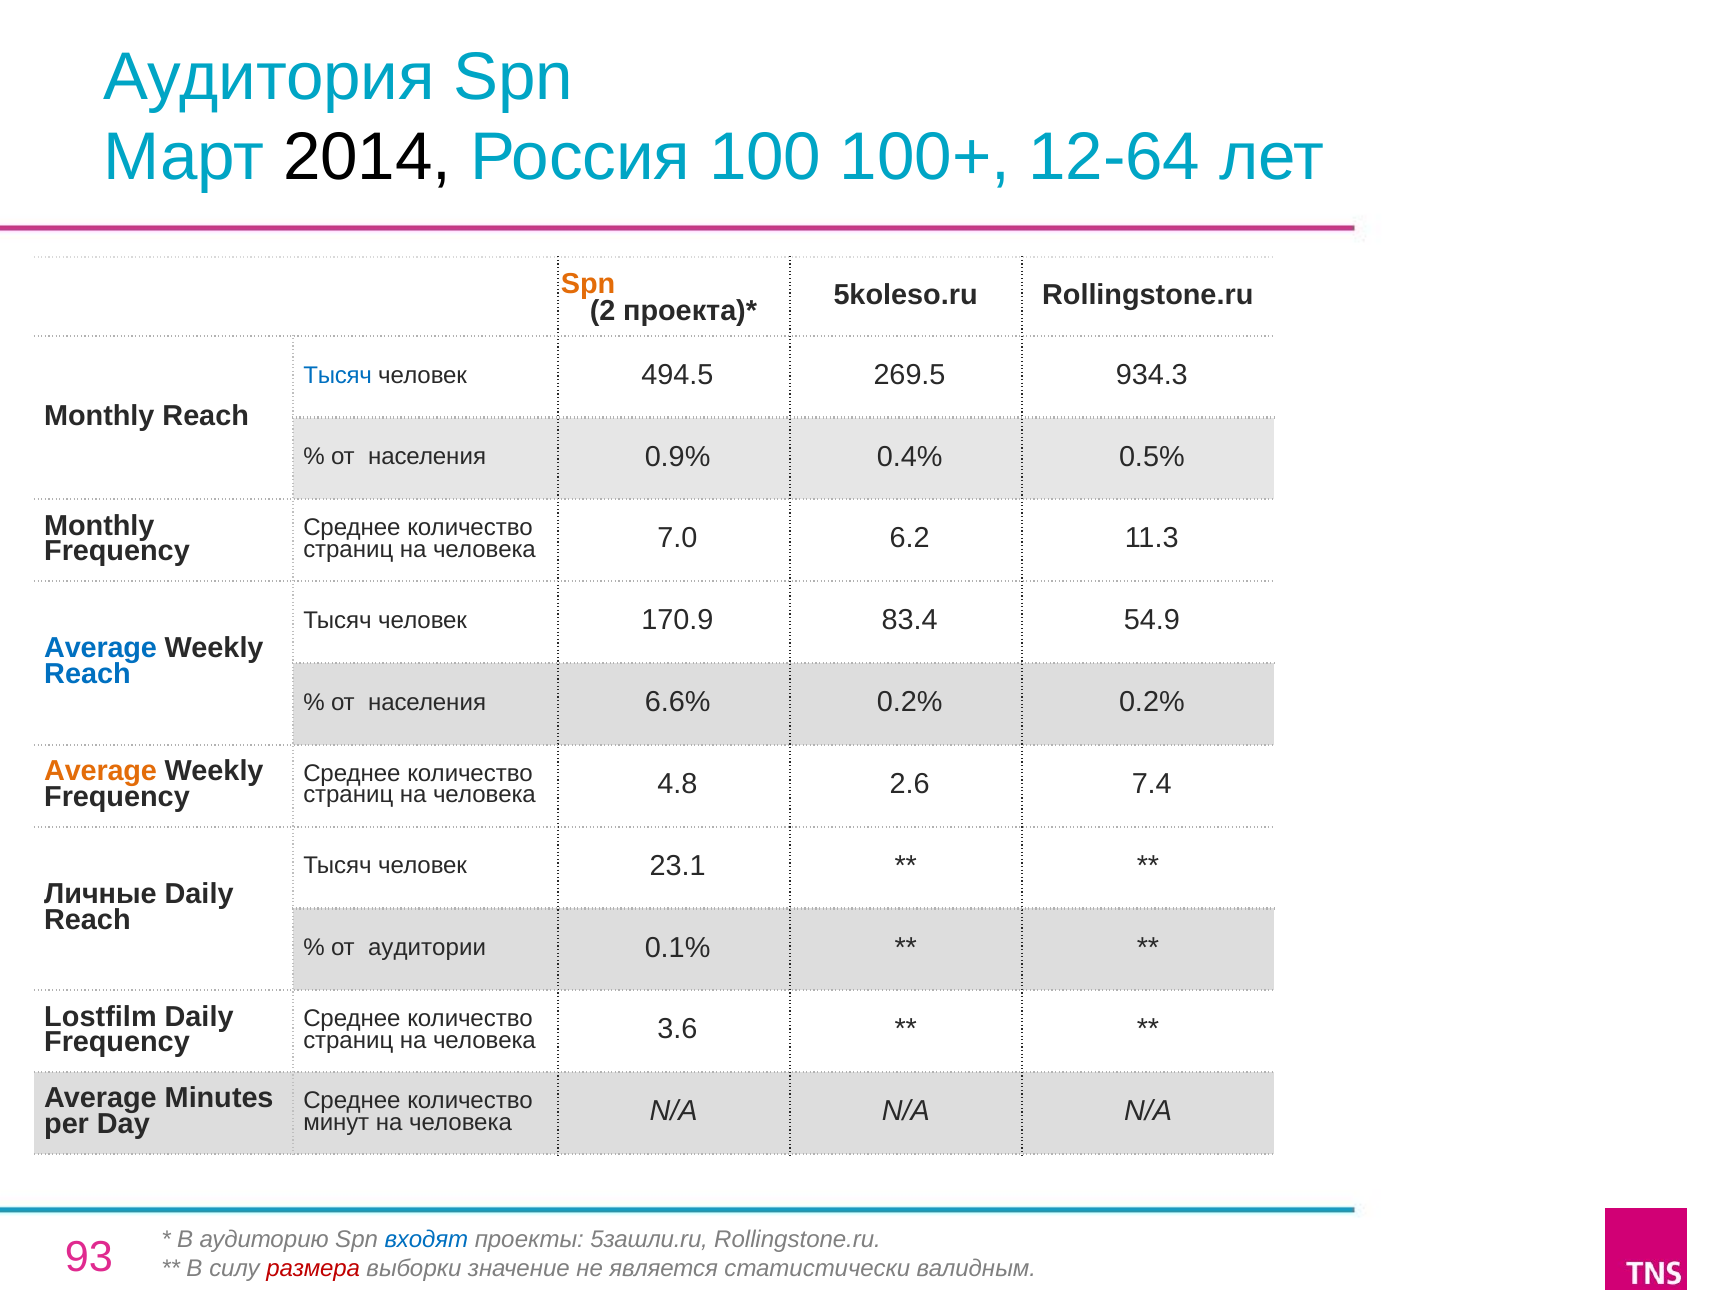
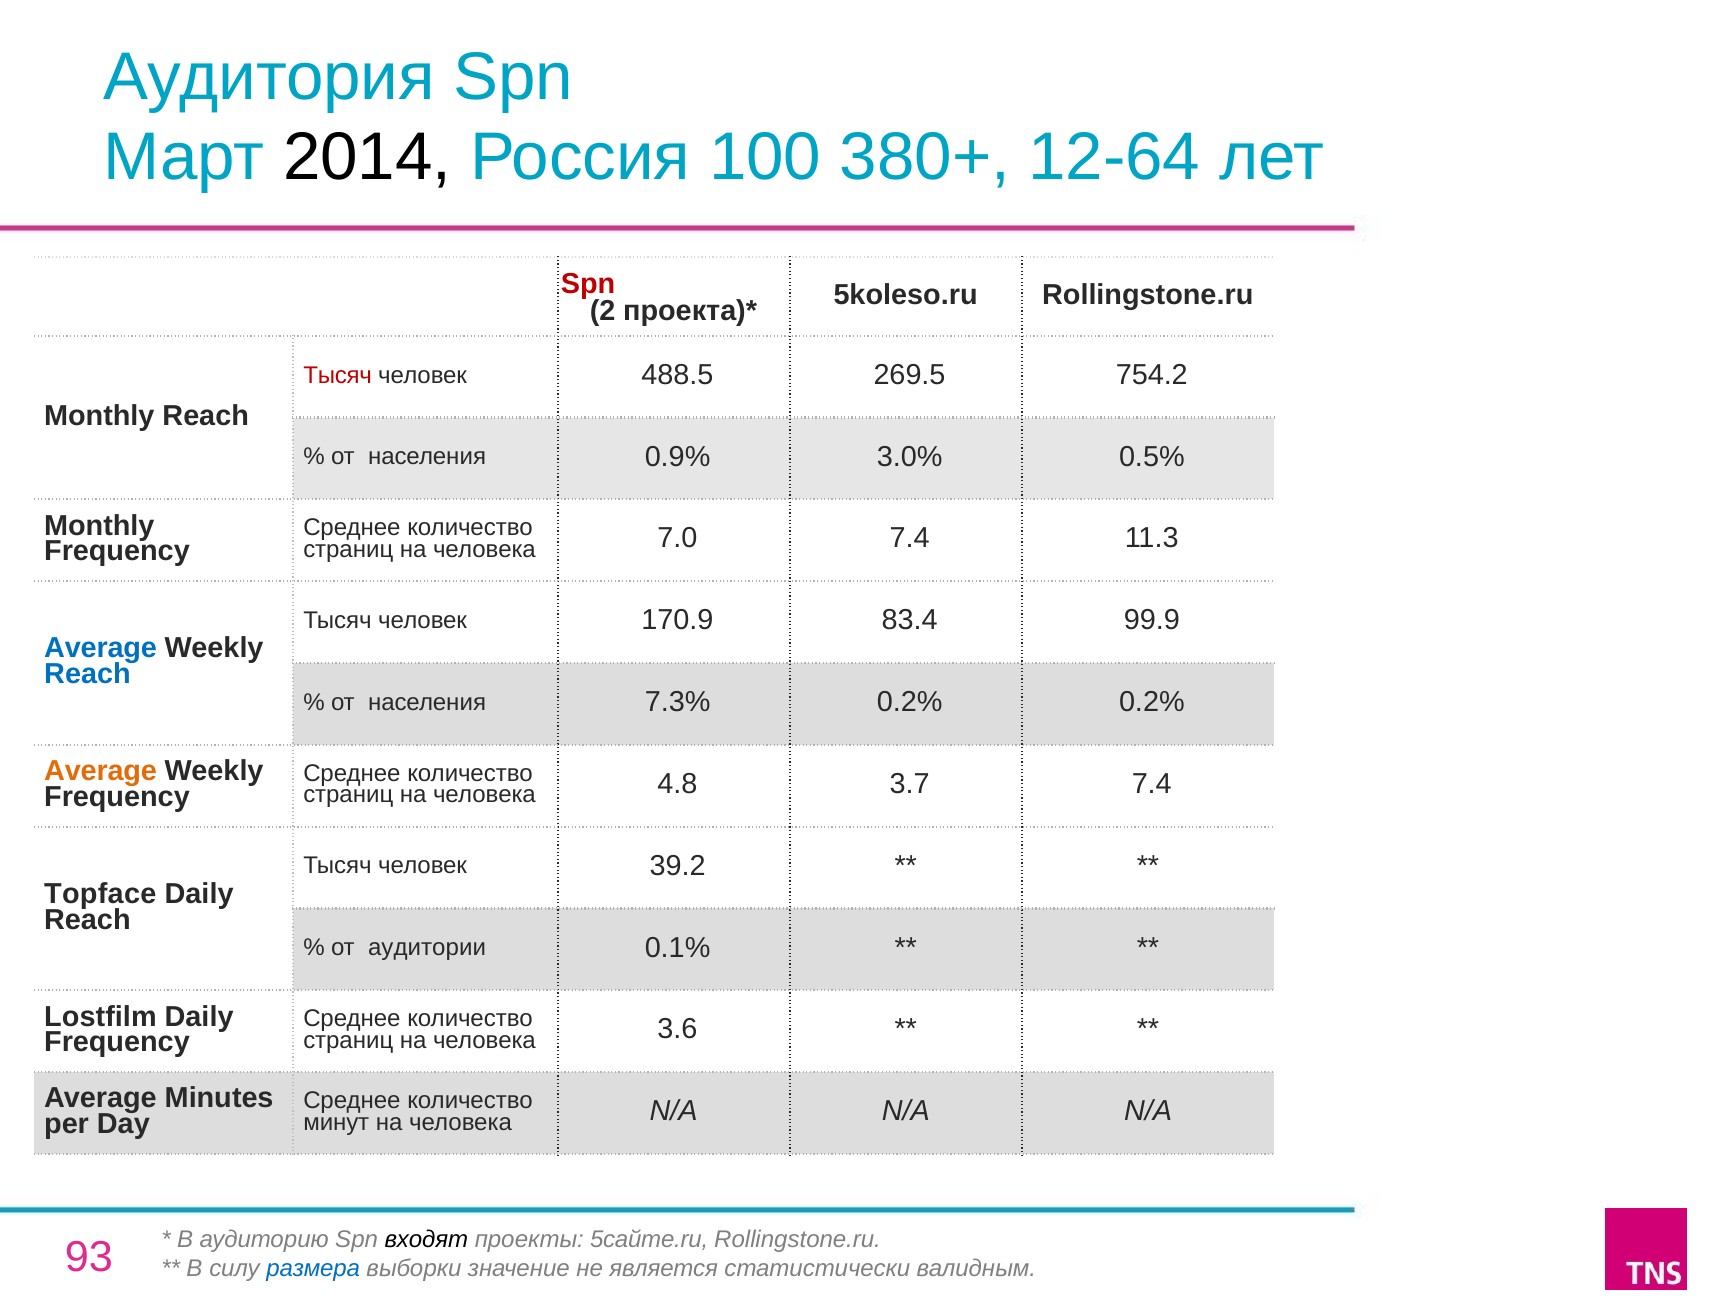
100+: 100+ -> 380+ (925, 158)
Spn colour: orange -> red (588, 284)
Тысяч colour: blue -> red (338, 375)
494.5: 494.5 -> 488.5 (677, 375)
934.3: 934.3 -> 754.2 (1152, 375)
0.4%: 0.4% -> 3.0% (910, 457)
7.0 6.2: 6.2 -> 7.4 (910, 538)
54.9: 54.9 -> 99.9 (1152, 620)
6.6%: 6.6% -> 7.3% (678, 702)
2.6: 2.6 -> 3.7 (910, 784)
23.1: 23.1 -> 39.2 (678, 866)
Личные: Личные -> Topface (100, 894)
входят colour: blue -> black (426, 1240)
5зашли.ru: 5зашли.ru -> 5сайте.ru (649, 1240)
размера colour: red -> blue (313, 1268)
